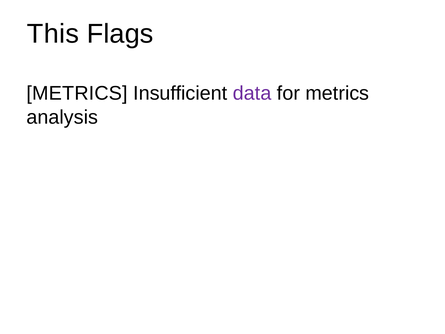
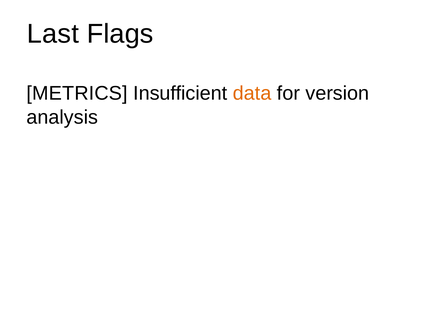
This: This -> Last (53, 34)
data colour: purple -> orange (252, 93)
for metrics: metrics -> version (337, 93)
